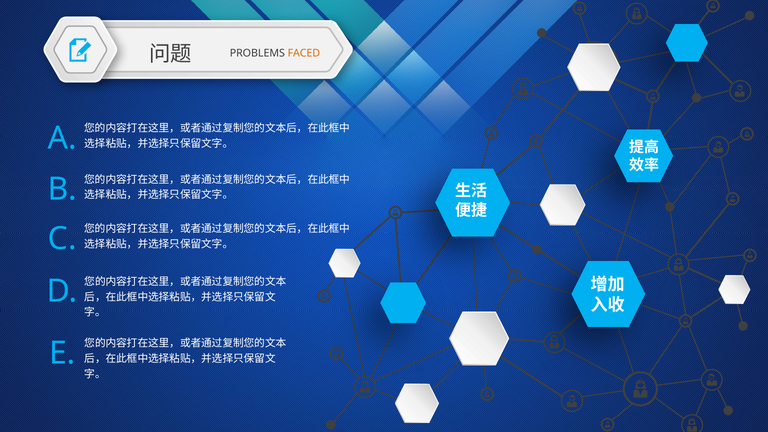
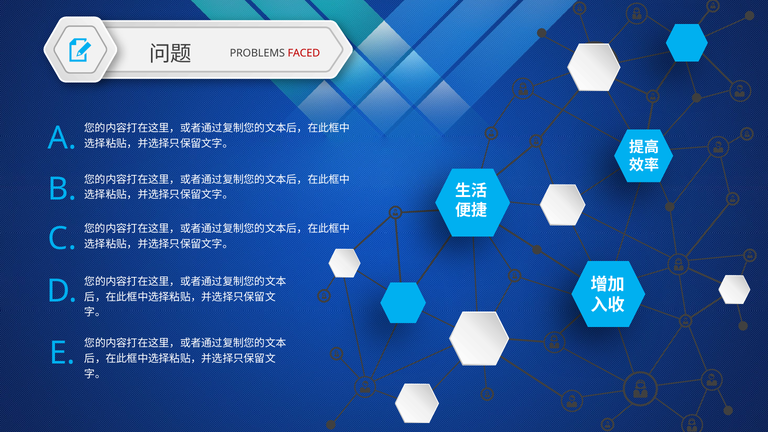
FACED colour: orange -> red (304, 53)
